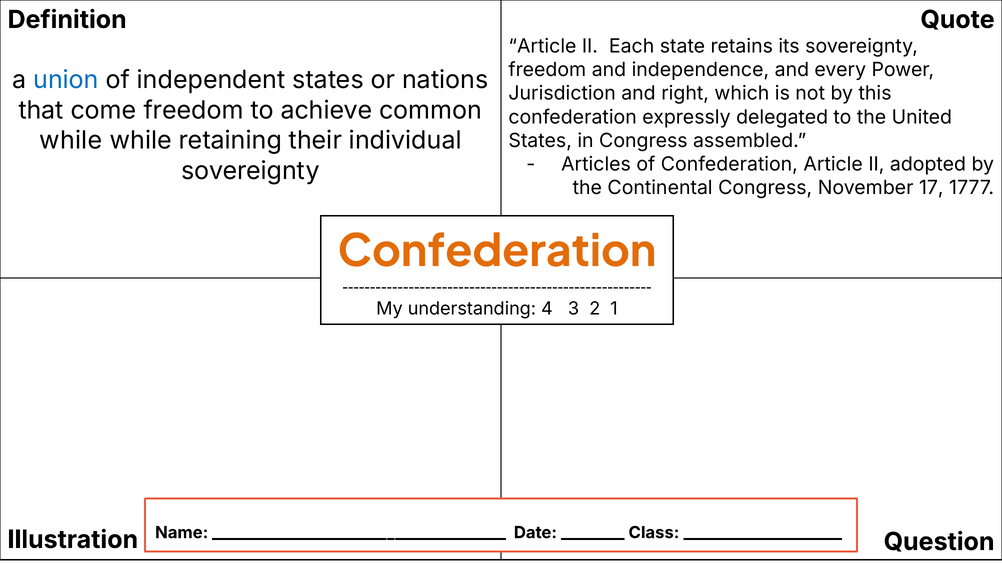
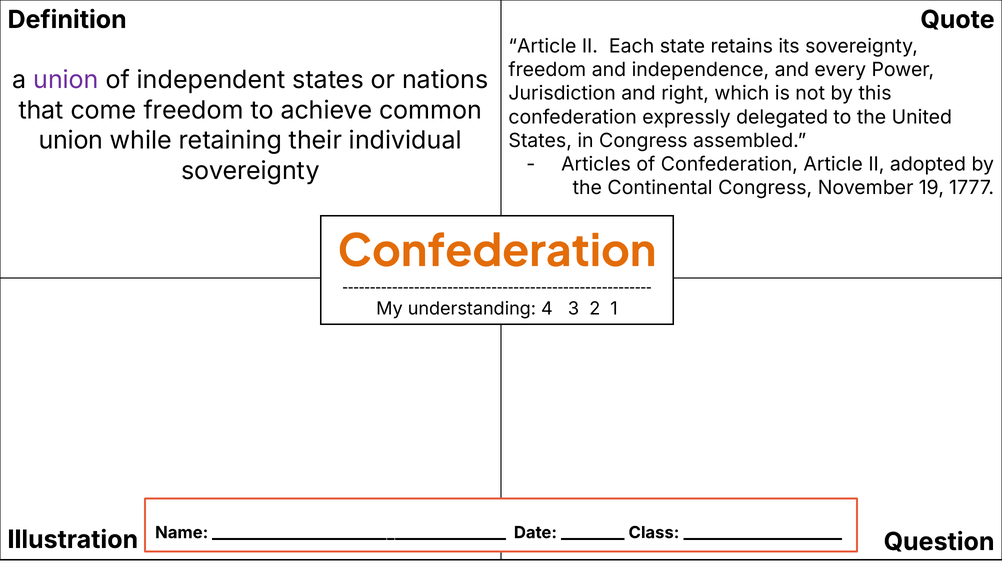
union colour: blue -> purple (66, 80)
while: while -> union (71, 141)
17: 17 -> 19 (931, 188)
